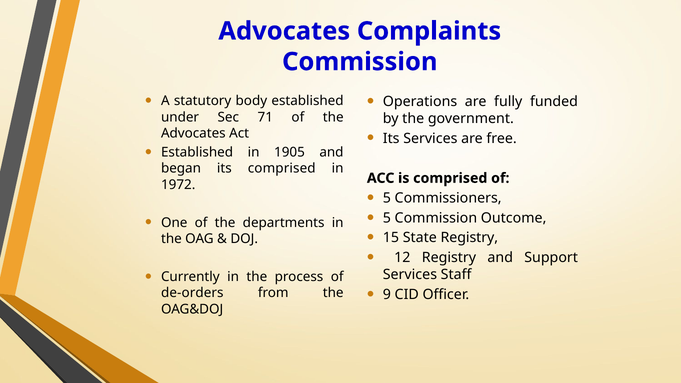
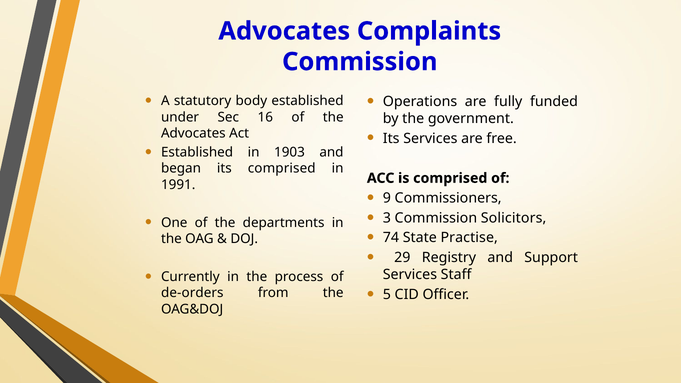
71: 71 -> 16 (265, 117)
1905: 1905 -> 1903 (289, 152)
1972: 1972 -> 1991 (178, 185)
5: 5 -> 9 (387, 198)
5: 5 -> 3 (387, 218)
Outcome: Outcome -> Solicitors (514, 218)
15: 15 -> 74 (391, 238)
State Registry: Registry -> Practise (469, 238)
12: 12 -> 29 (402, 258)
9: 9 -> 5 (387, 295)
